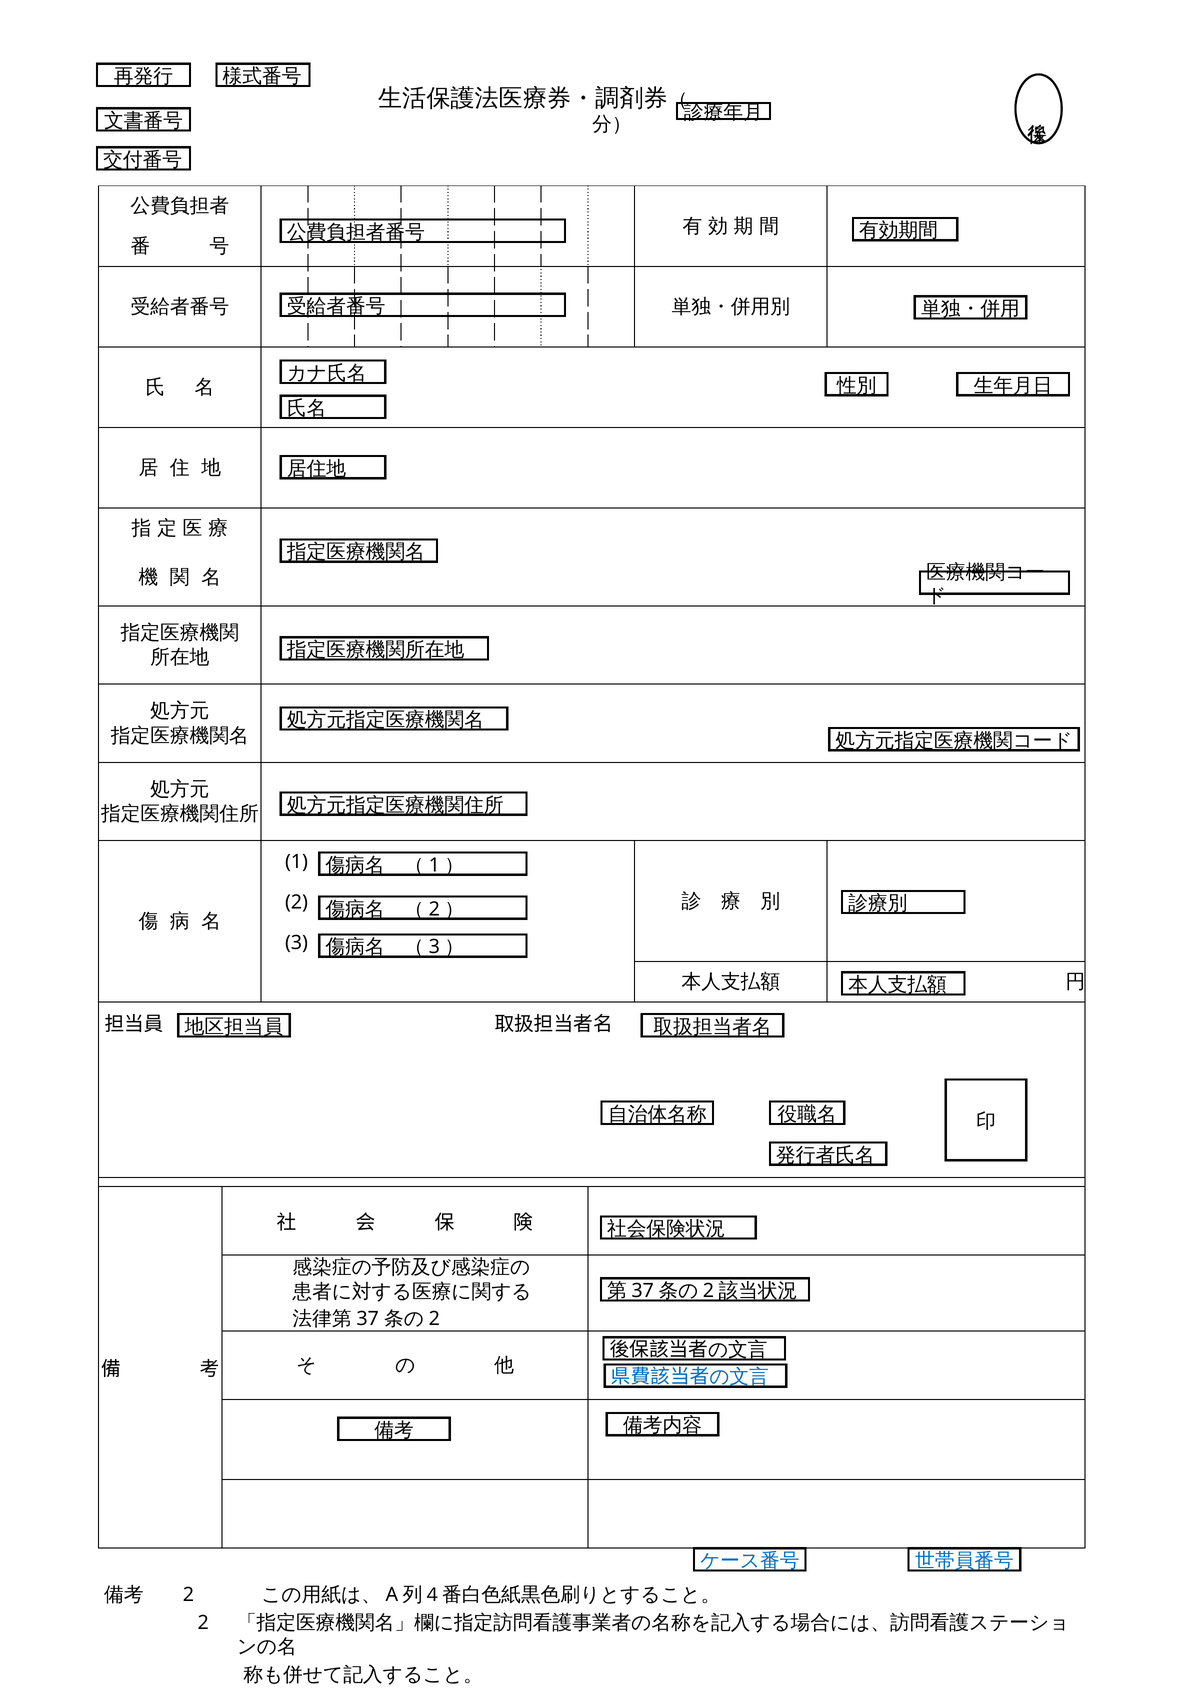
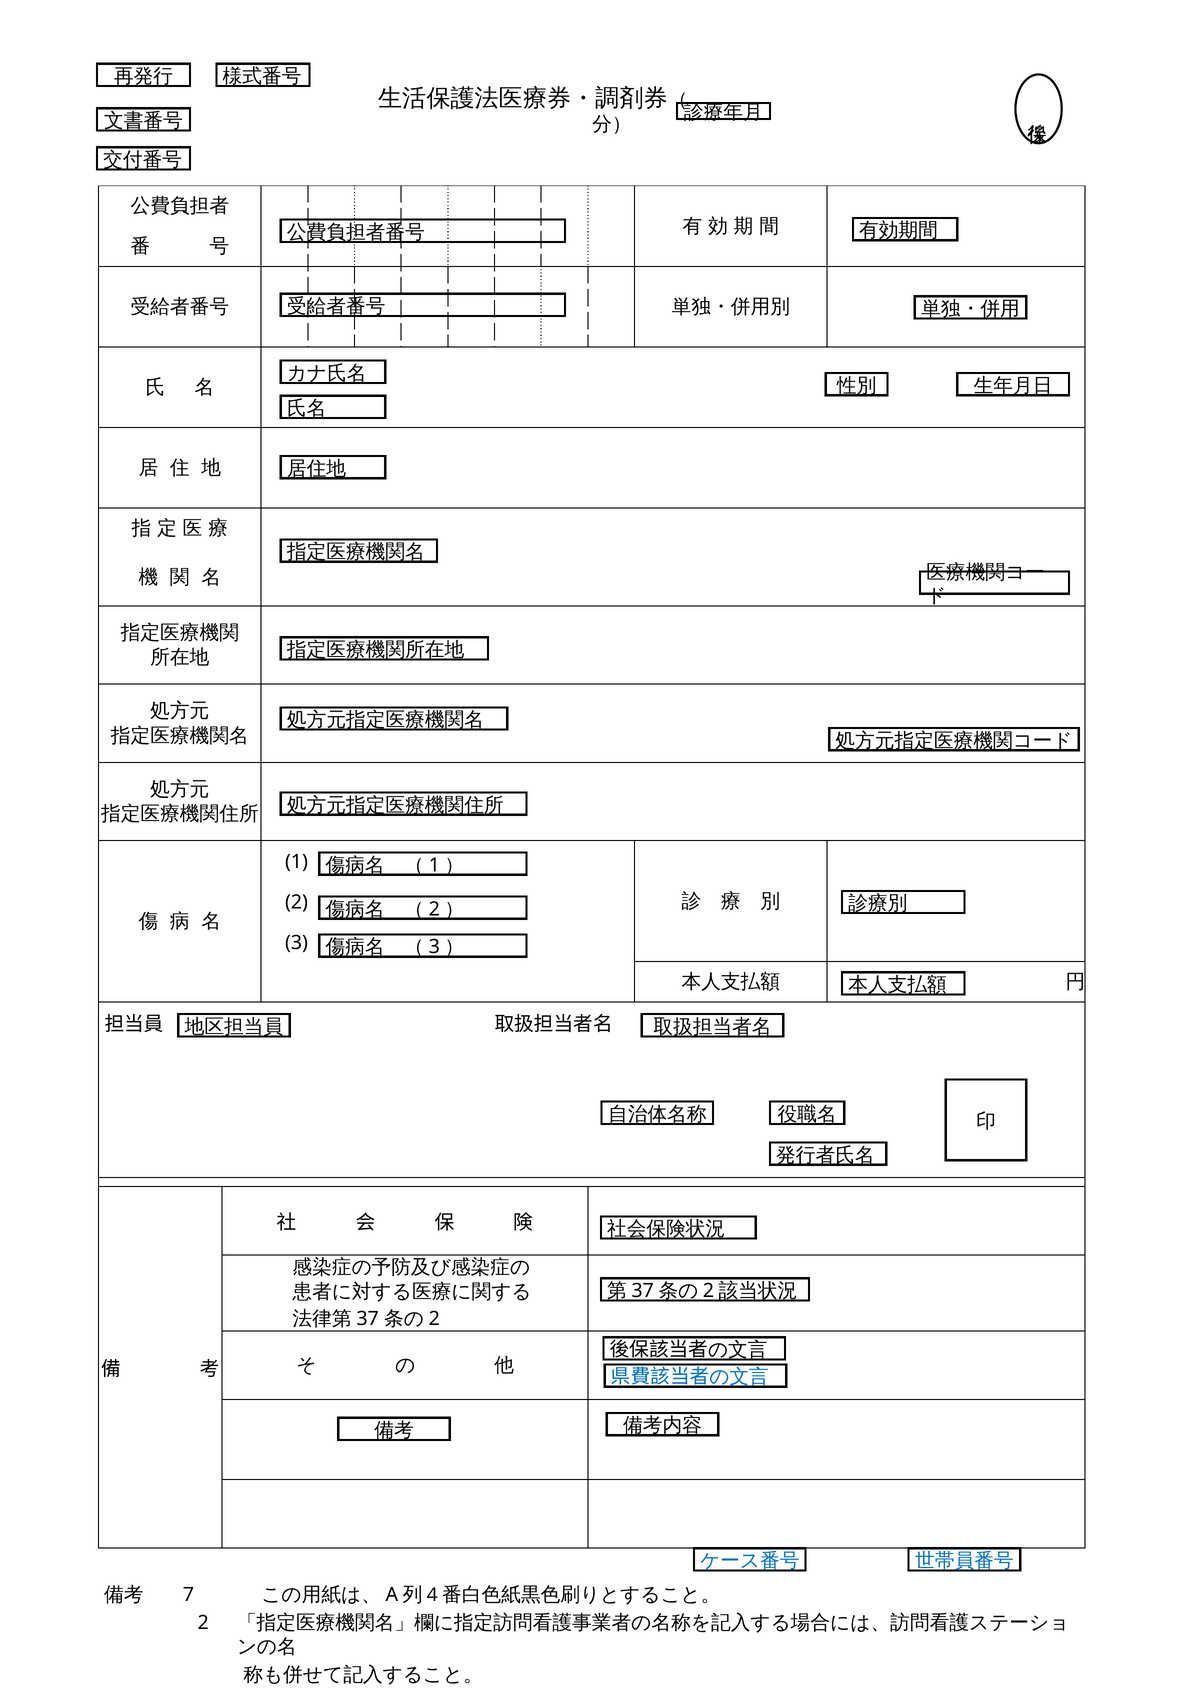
2: 2 -> 7 (188, 1595)
